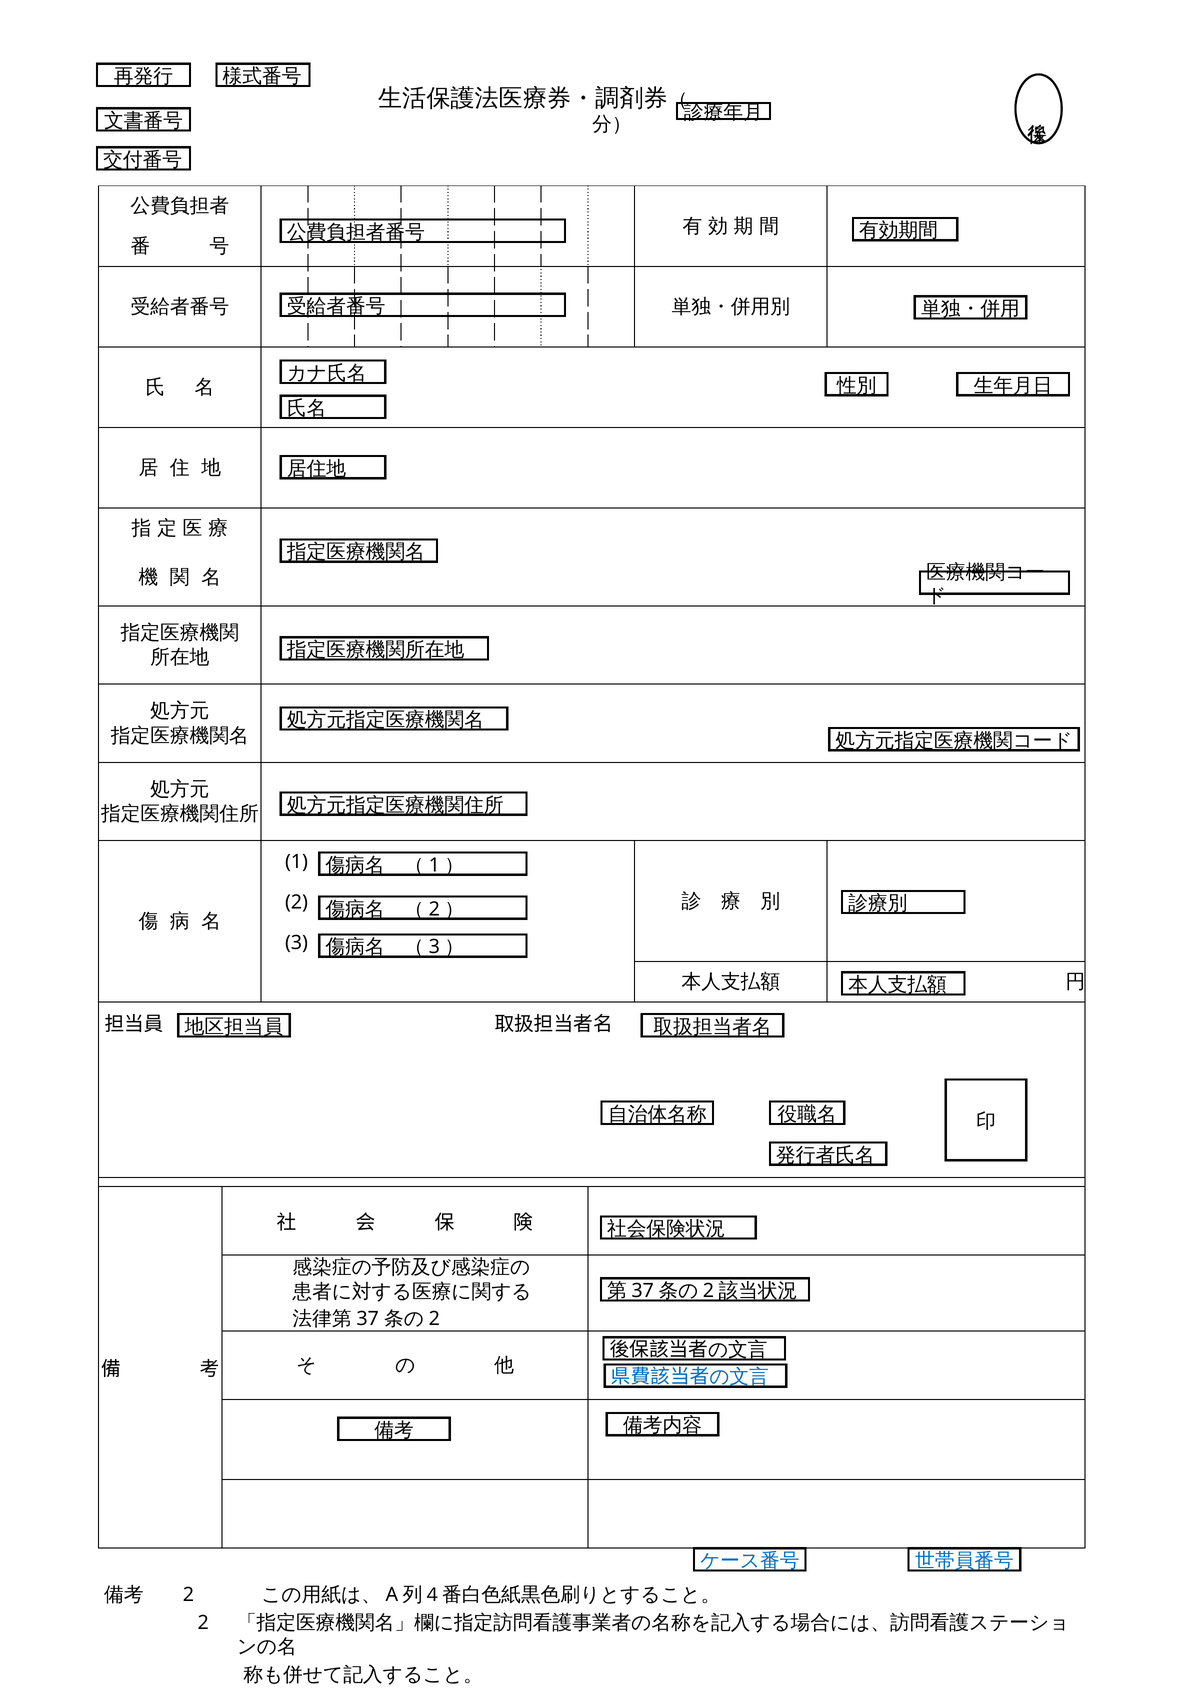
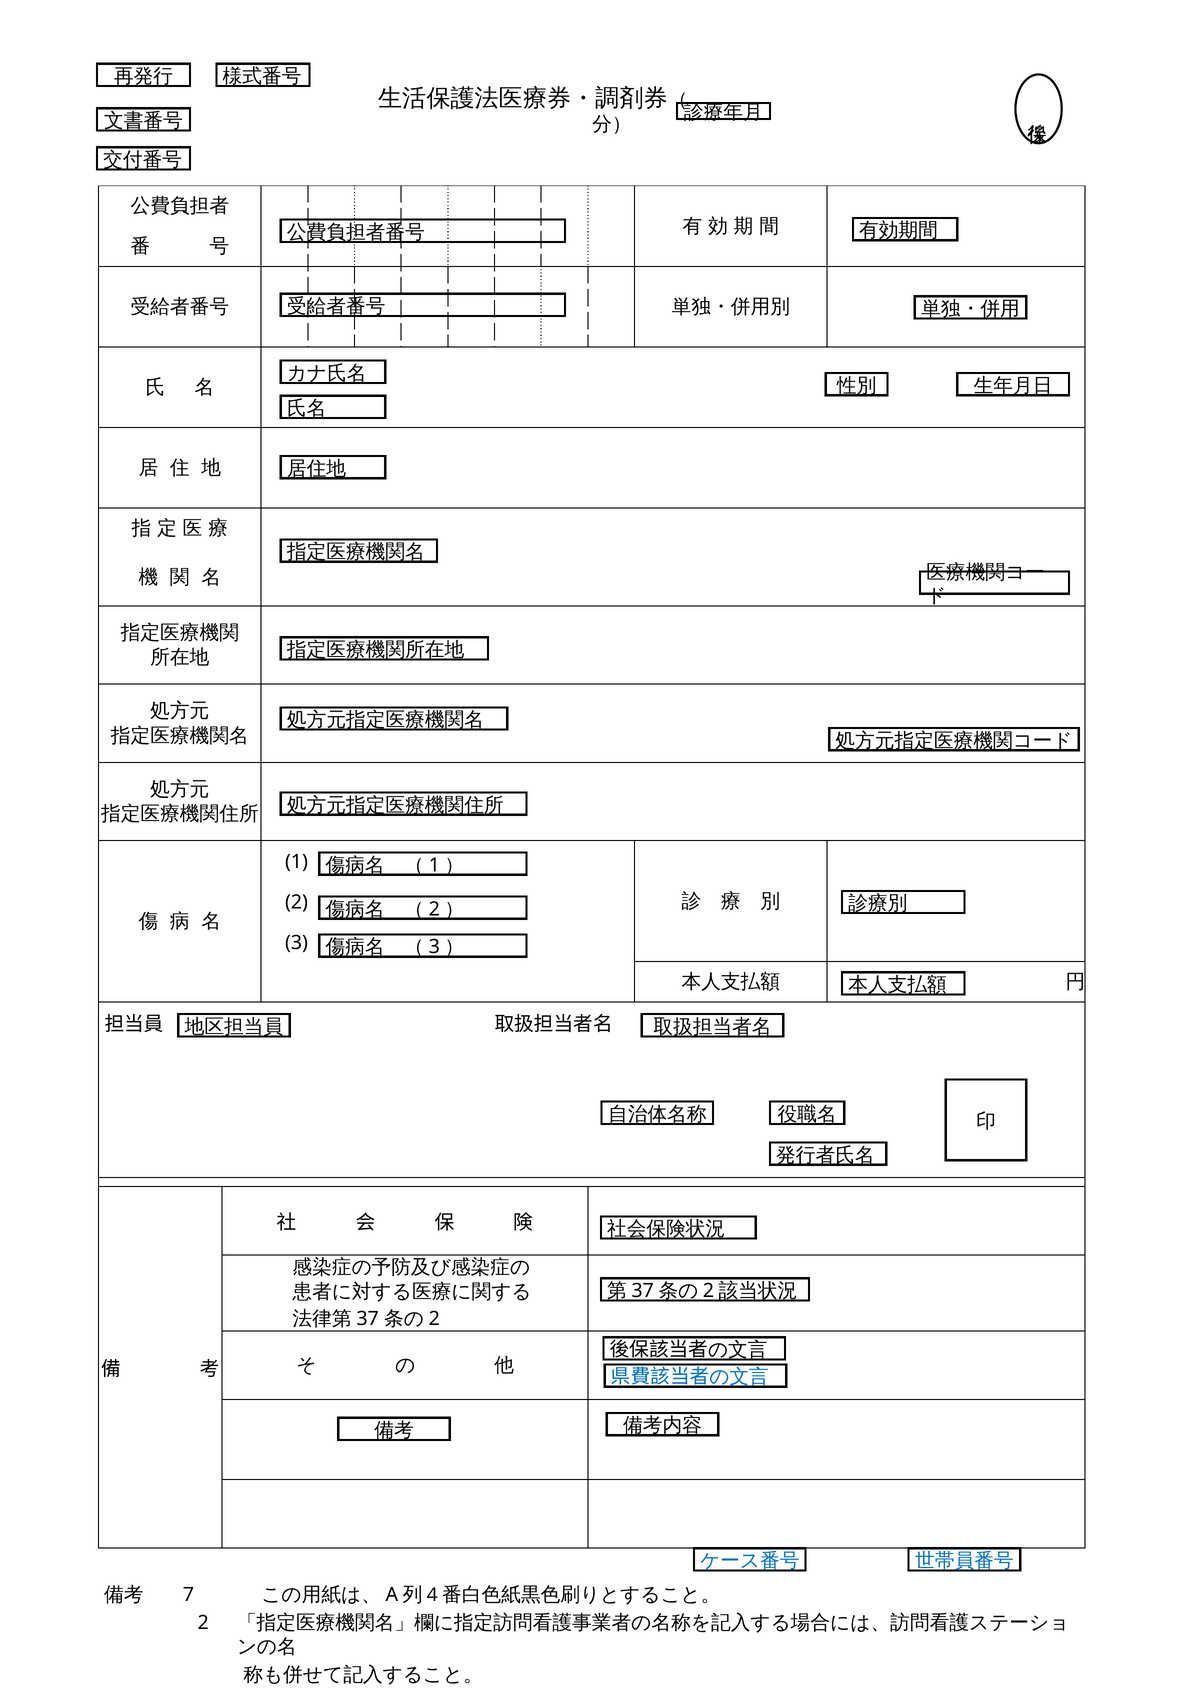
2: 2 -> 7 (188, 1595)
